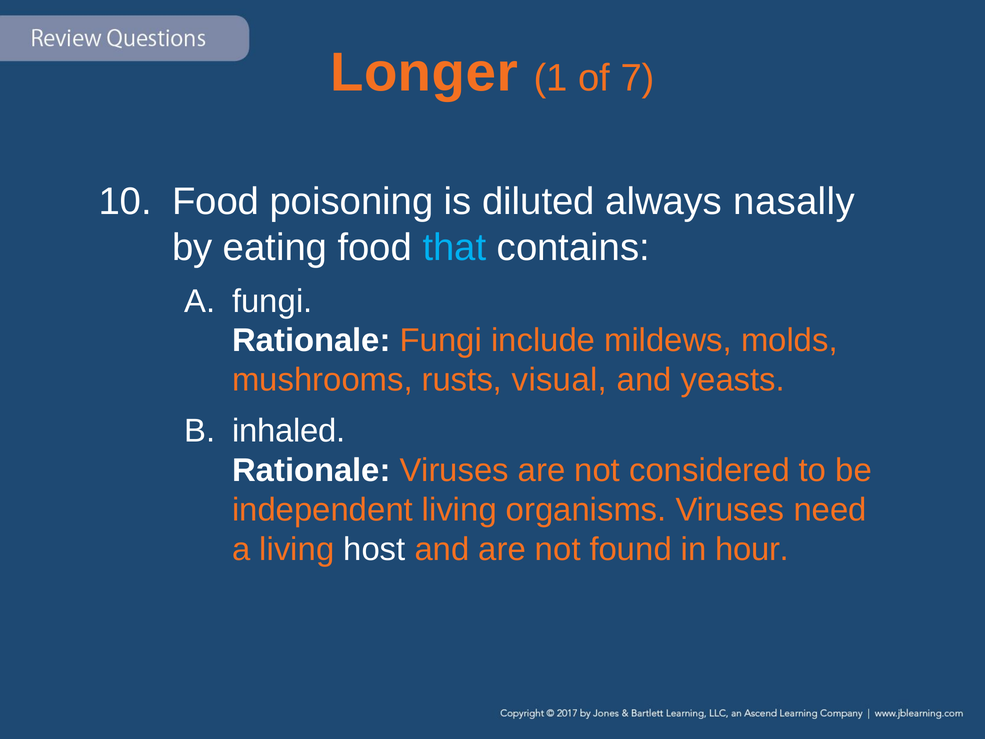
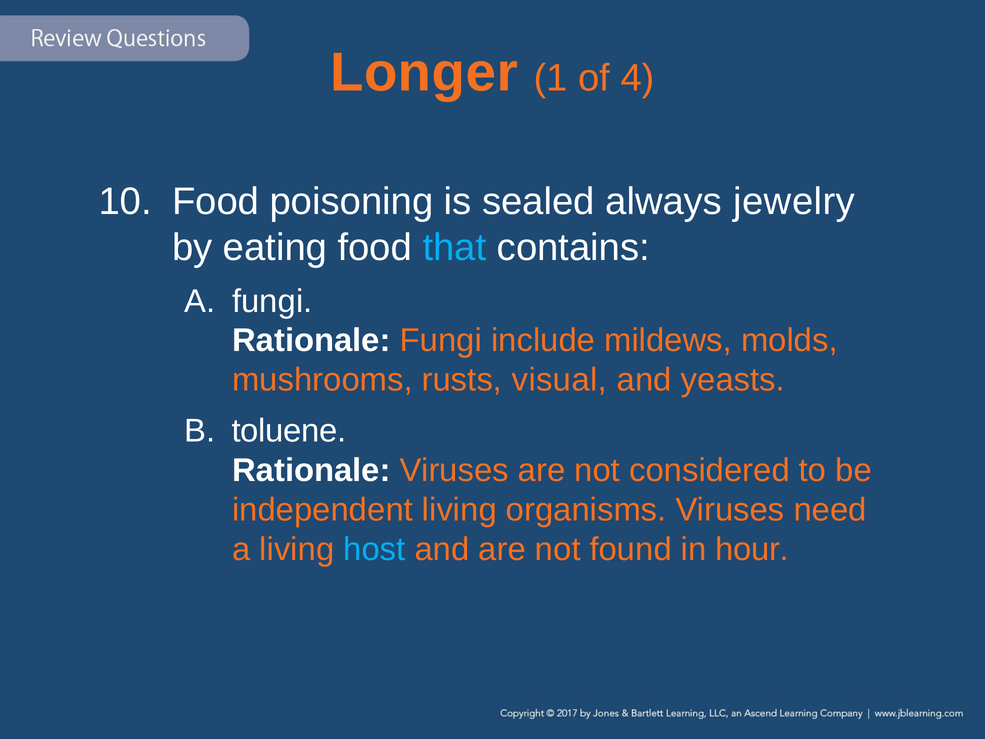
7: 7 -> 4 (638, 78)
diluted: diluted -> sealed (538, 201)
nasally: nasally -> jewelry (794, 201)
inhaled: inhaled -> toluene (289, 431)
host colour: white -> light blue (374, 549)
